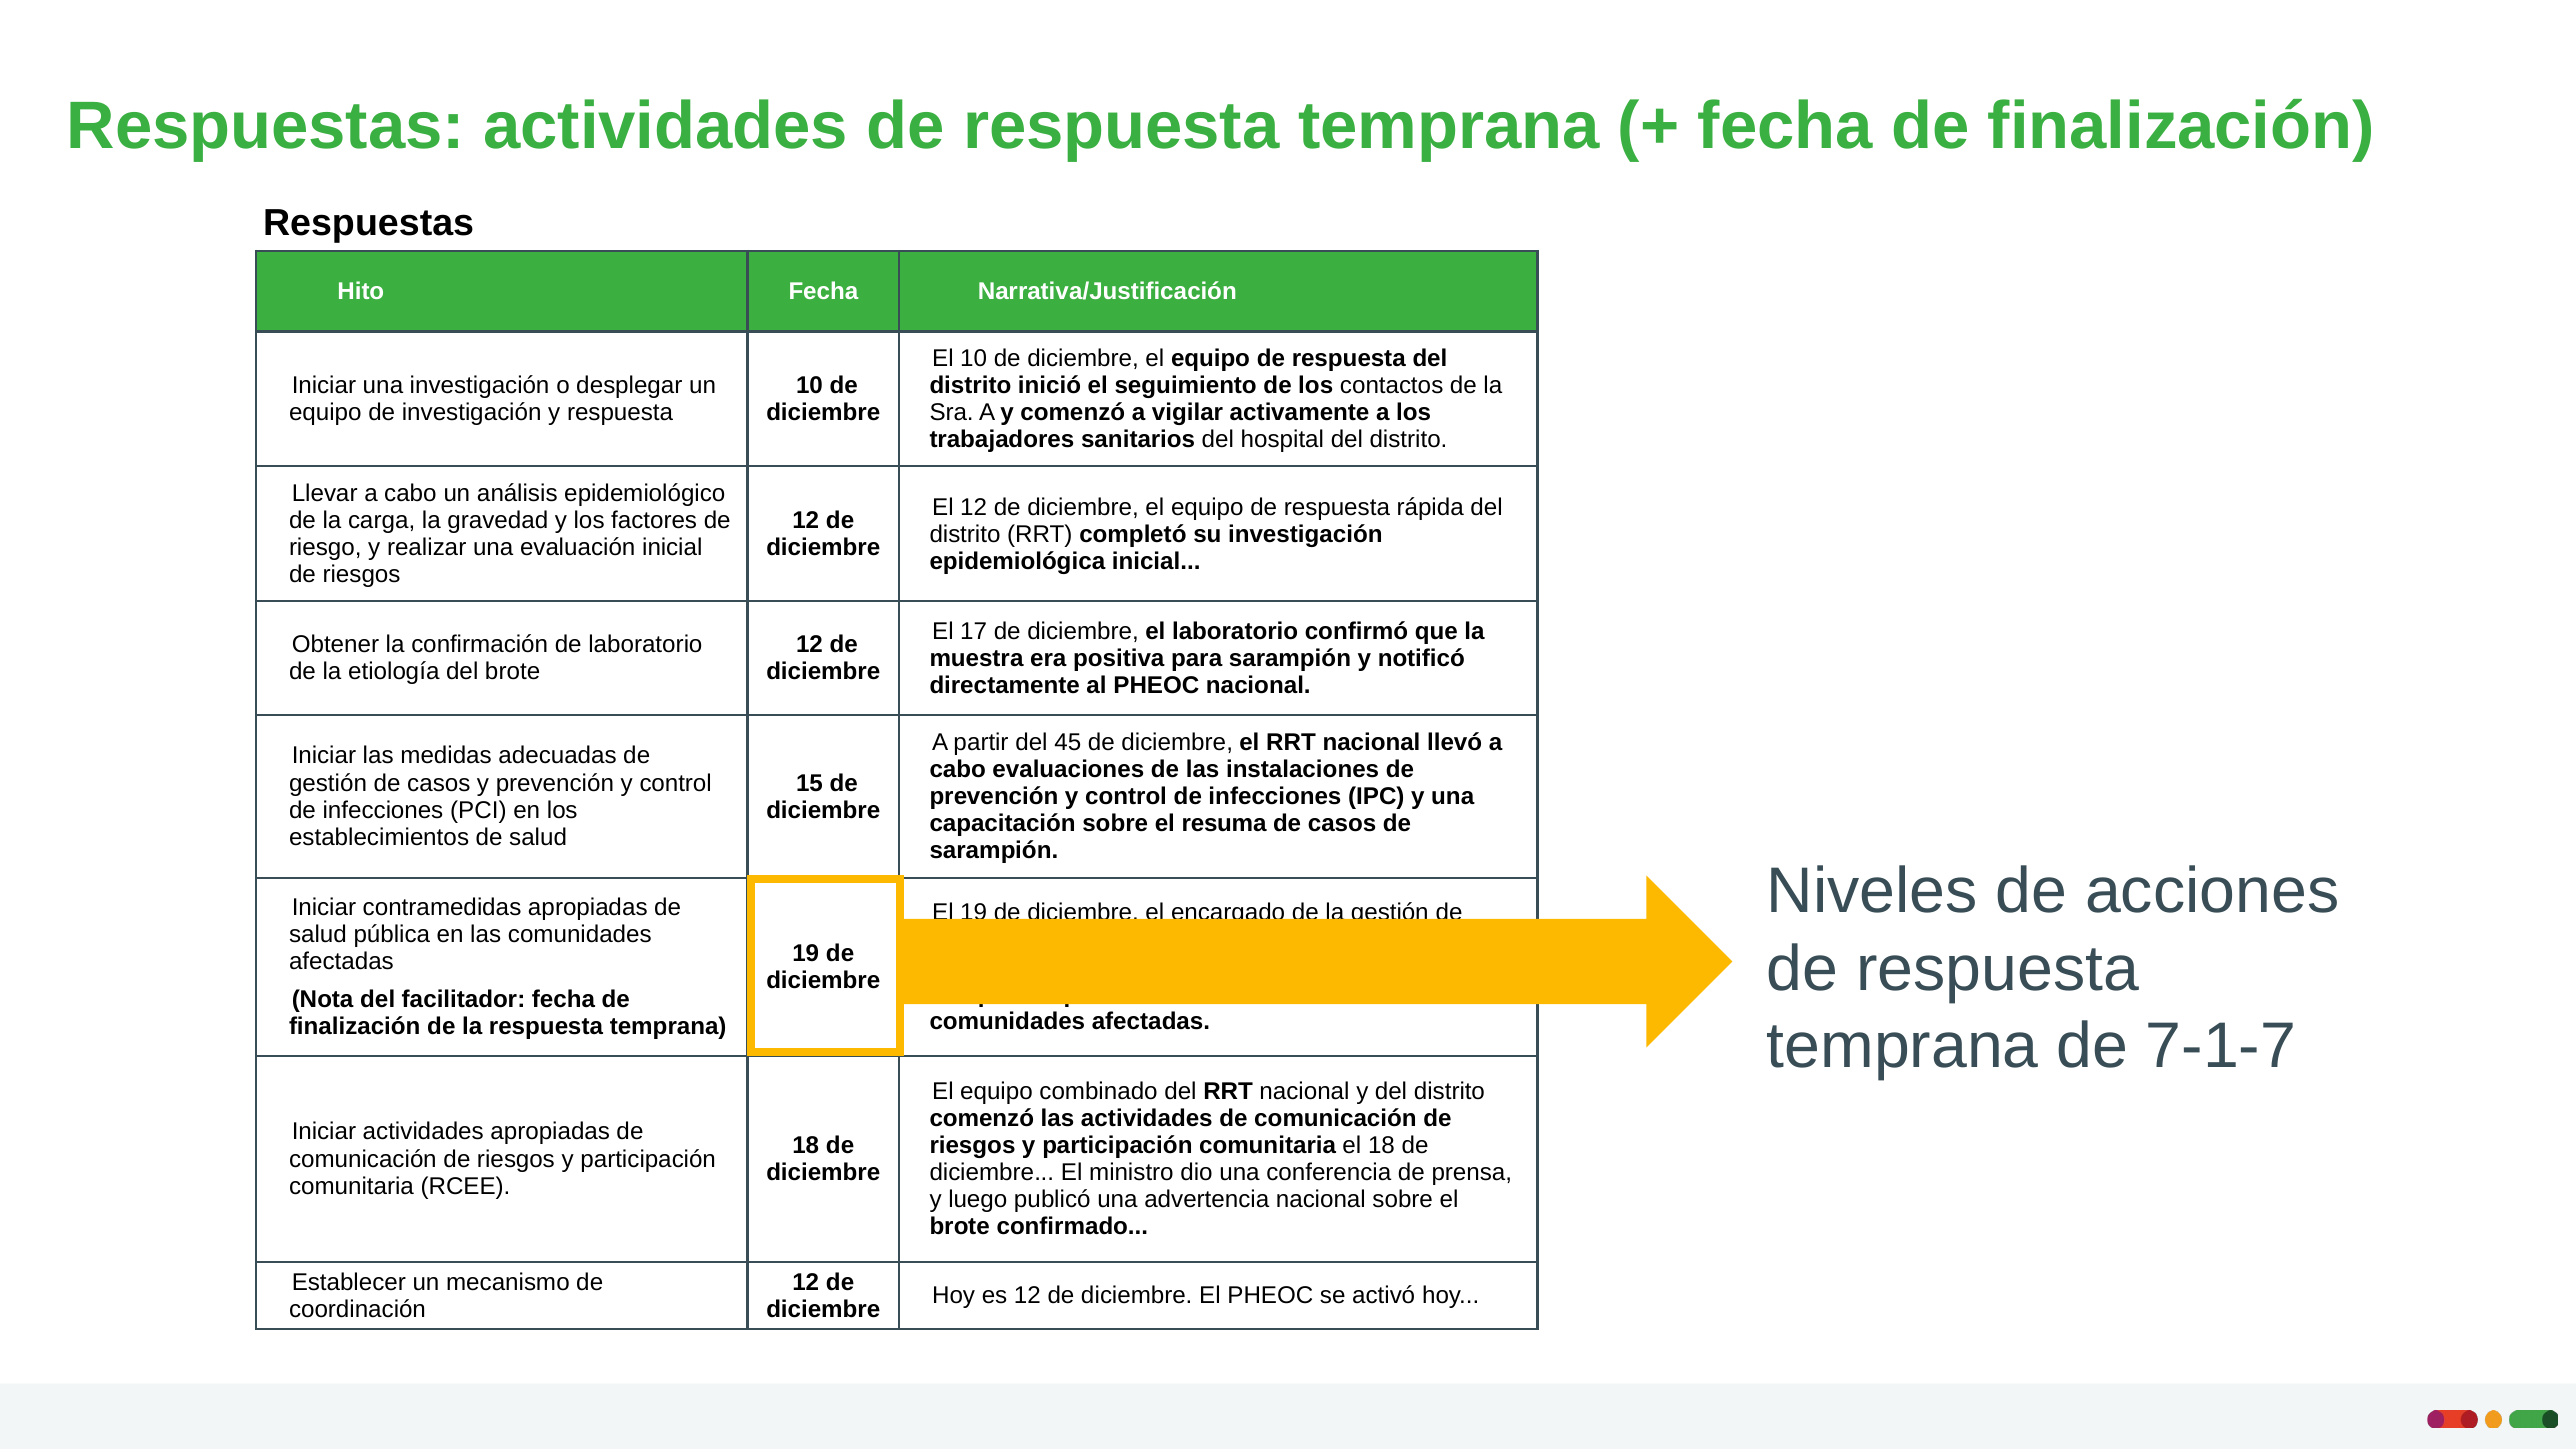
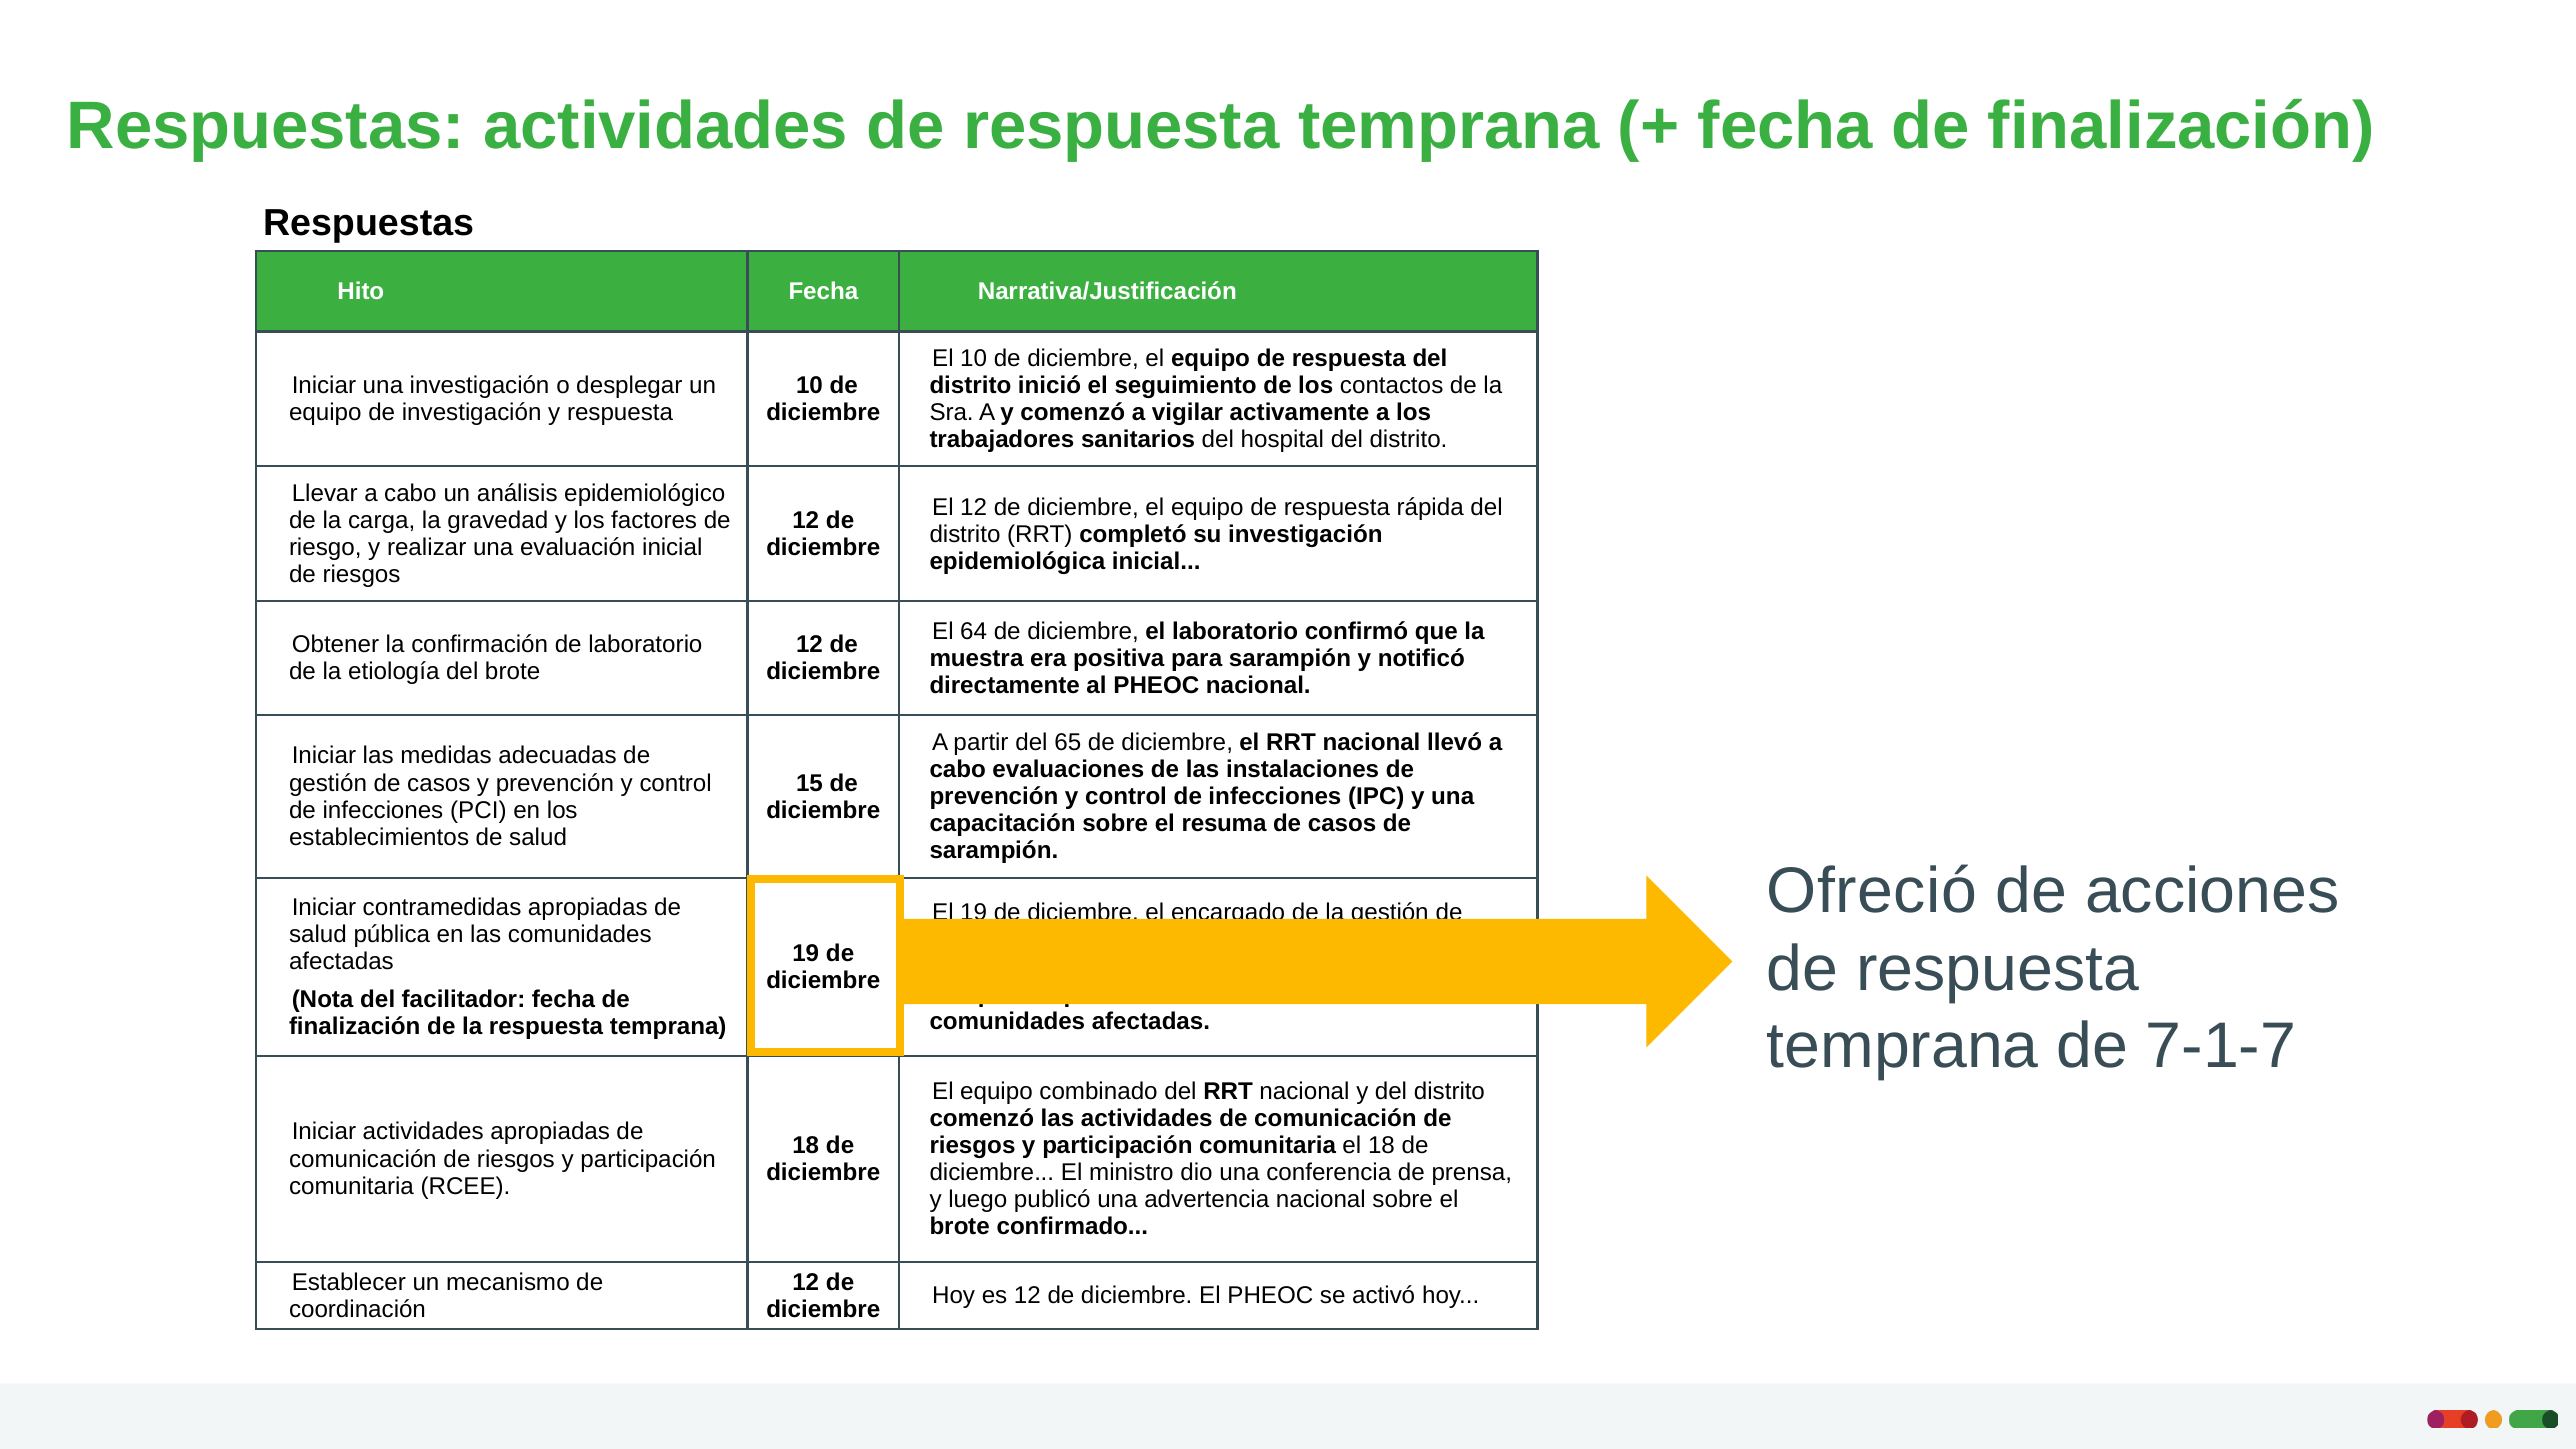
17: 17 -> 64 (974, 631)
45: 45 -> 65 (1068, 742)
Niveles: Niveles -> Ofreció (1872, 892)
